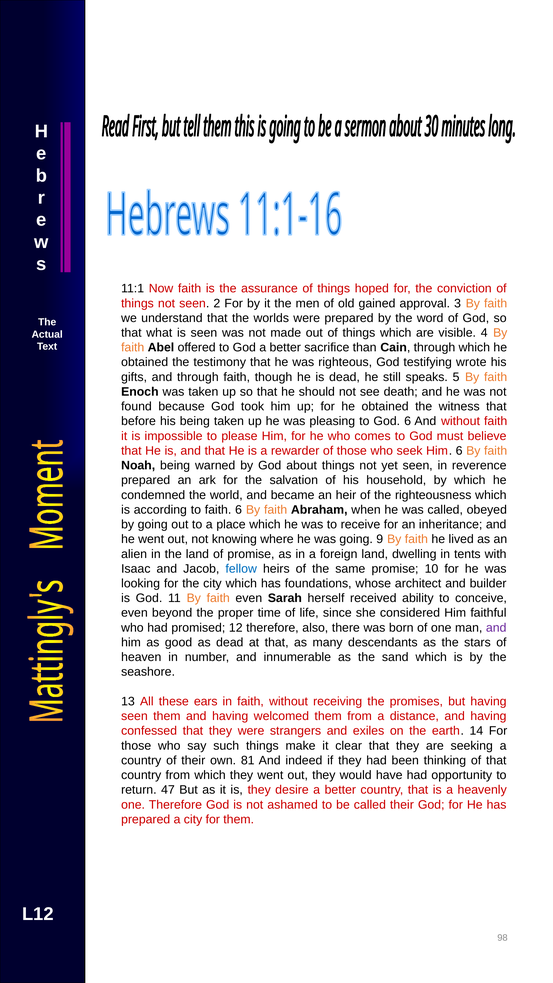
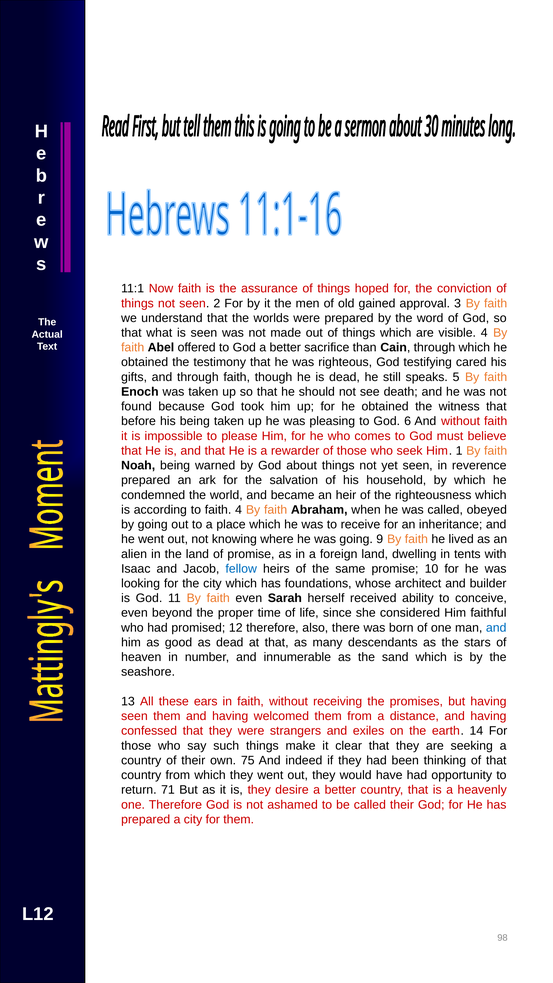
wrote: wrote -> cared (471, 362)
Him 6: 6 -> 1 (459, 451)
faith 6: 6 -> 4 (239, 510)
and colour: purple -> blue (496, 628)
81: 81 -> 75 (248, 760)
47: 47 -> 71 (168, 790)
